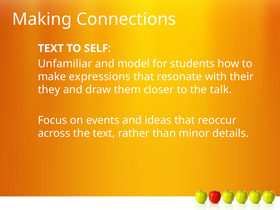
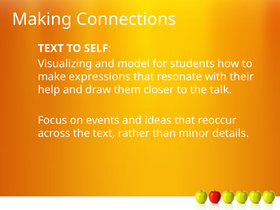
Unfamiliar: Unfamiliar -> Visualizing (65, 64)
they: they -> help (49, 90)
